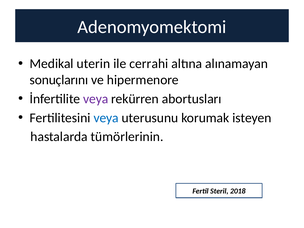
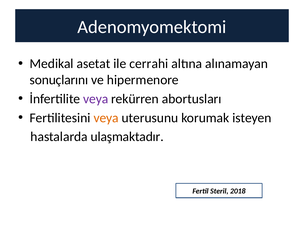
uterin: uterin -> asetat (94, 64)
veya colour: blue -> orange (106, 118)
tümörlerinin: tümörlerinin -> ulaşmaktadır (127, 137)
